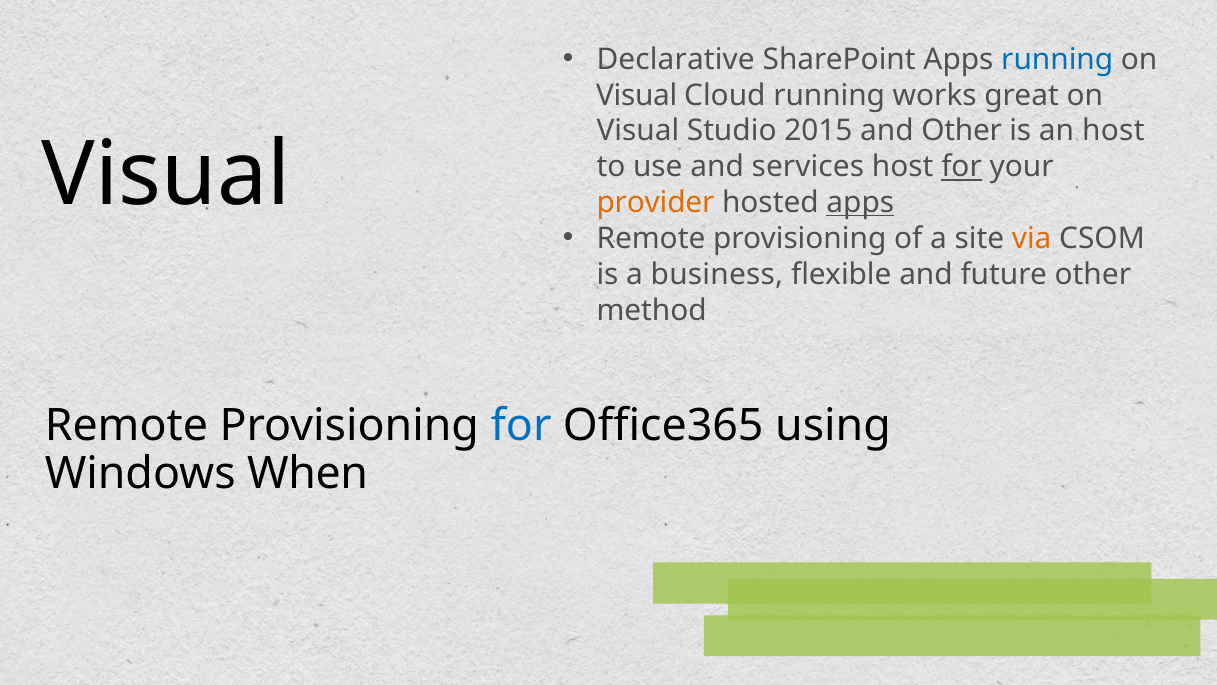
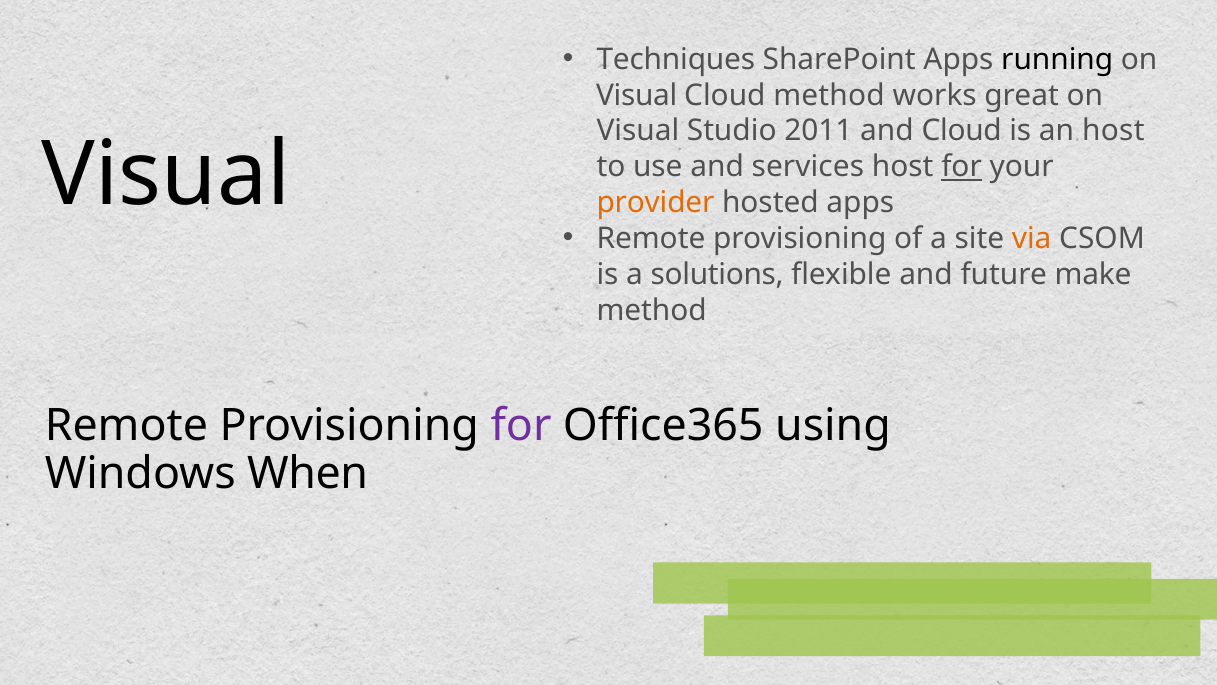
Declarative: Declarative -> Techniques (676, 59)
running colour: blue -> black (1057, 59)
Cloud running: running -> method (829, 95)
2015: 2015 -> 2011 (818, 131)
and Other: Other -> Cloud (962, 131)
apps underline: present -> none (860, 203)
business: business -> solutions (717, 274)
future other: other -> make (1093, 274)
for colour: blue -> purple (521, 425)
